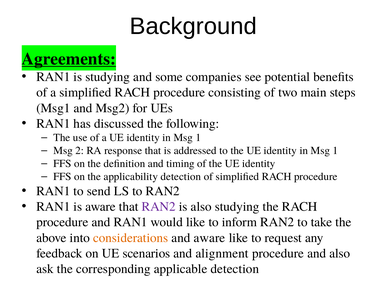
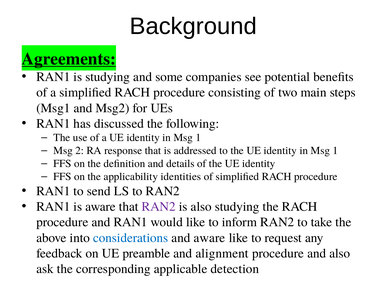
timing: timing -> details (180, 164)
applicability detection: detection -> identities (181, 177)
considerations colour: orange -> blue (131, 238)
scenarios: scenarios -> preamble (146, 254)
